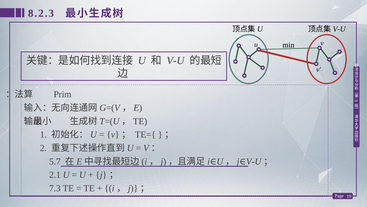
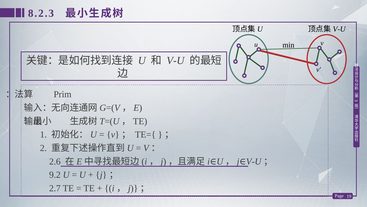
5.7: 5.7 -> 2.6 (55, 161)
2.1: 2.1 -> 9.2 (55, 174)
7.3: 7.3 -> 2.7 (55, 188)
